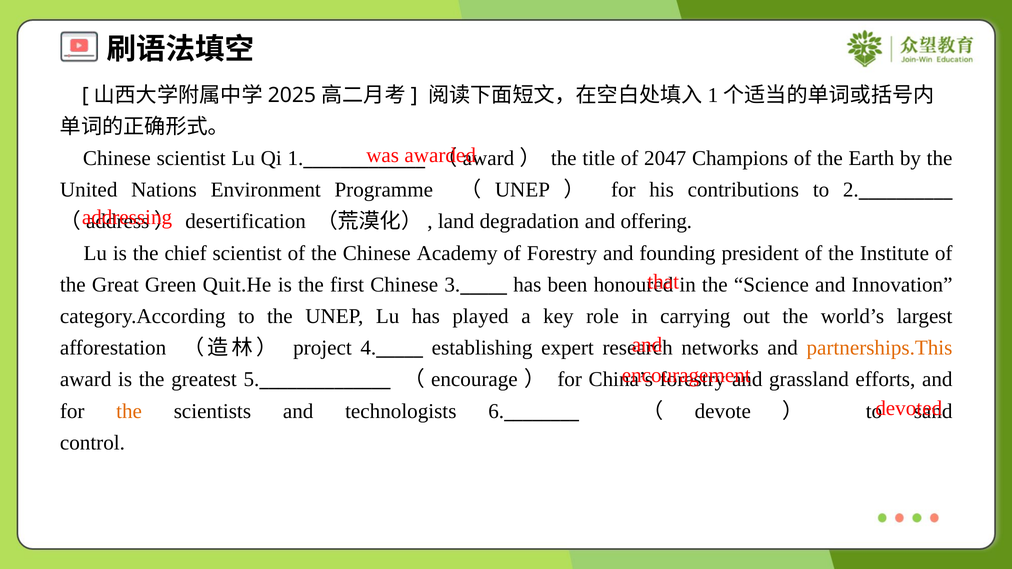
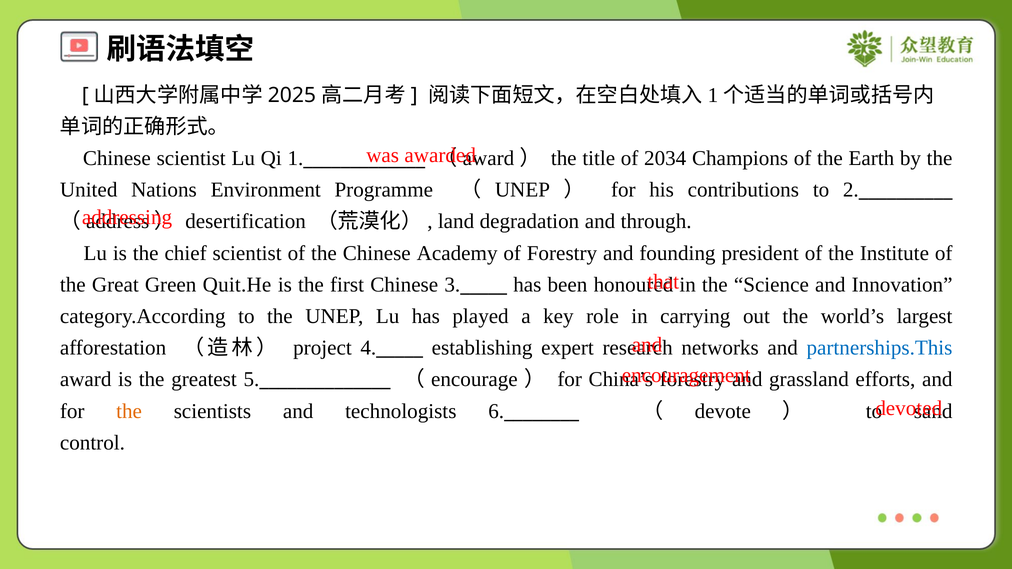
2047: 2047 -> 2034 (665, 158)
offering: offering -> through (656, 222)
partnerships.This colour: orange -> blue (879, 348)
